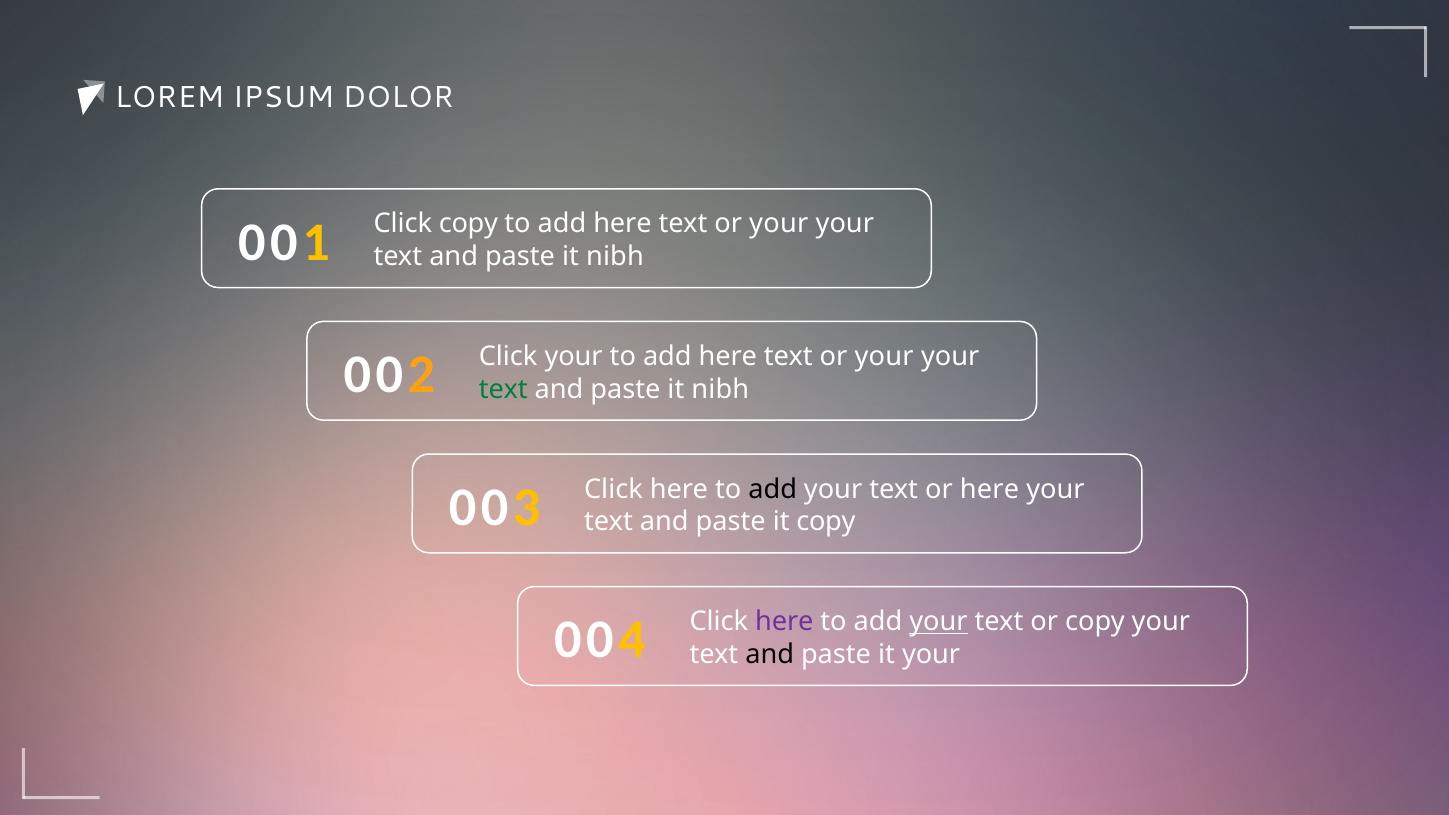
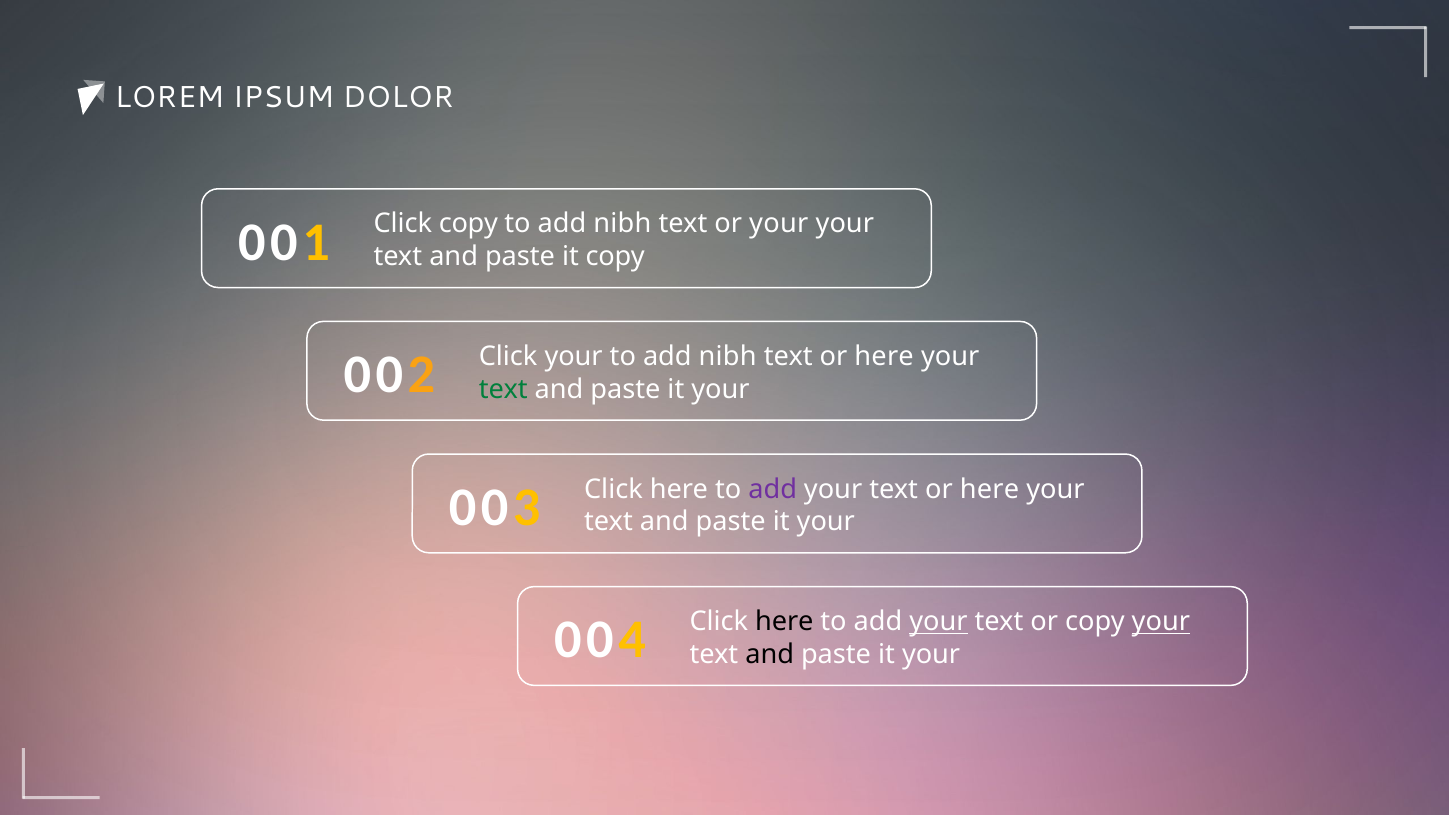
here: here -> nibh (622, 224)
nibh: nibh -> copy (615, 257)
here: here -> nibh (728, 357)
your: your -> here (884, 357)
nibh: nibh -> your (720, 389)
add colour: black -> purple (773, 489)
copy: copy -> your (826, 522)
here colour: purple -> black (784, 622)
your underline: none -> present (1161, 622)
